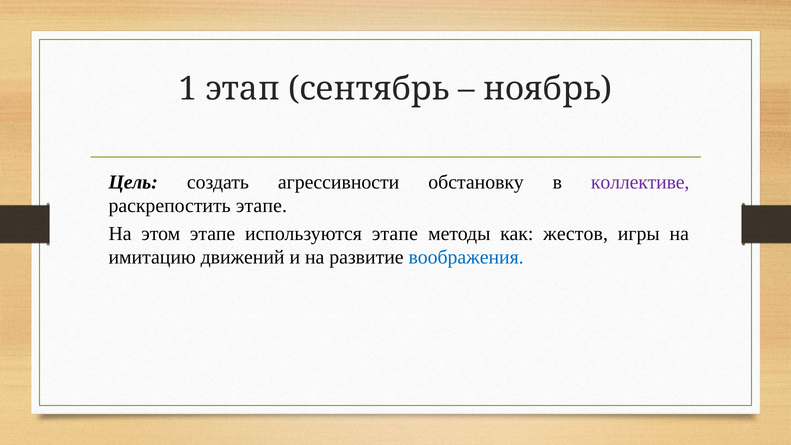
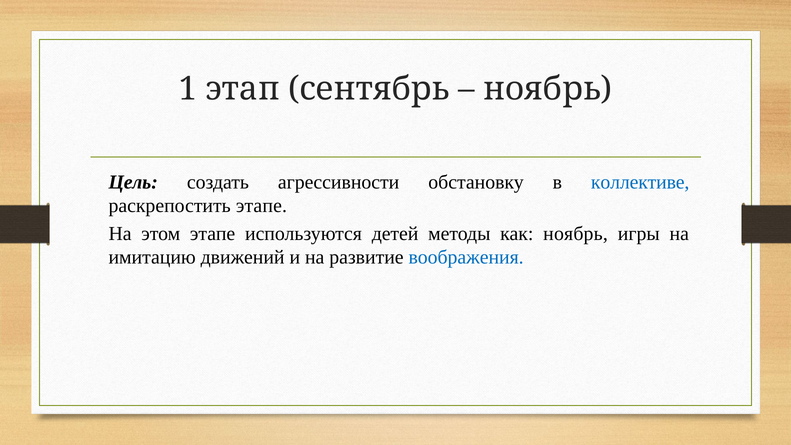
коллективе colour: purple -> blue (640, 182)
используются этапе: этапе -> детей (395, 234)
как жестов: жестов -> ноябрь (576, 234)
